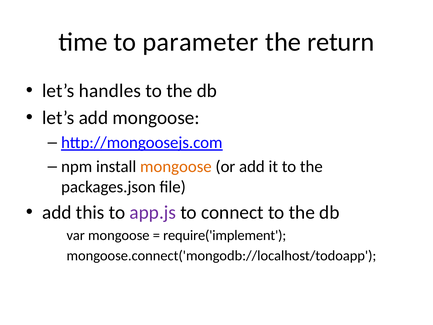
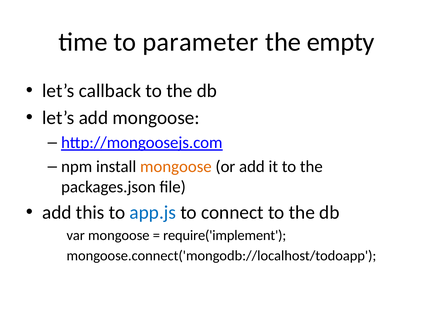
return: return -> empty (341, 42)
handles: handles -> callback (110, 91)
app.js colour: purple -> blue (153, 212)
